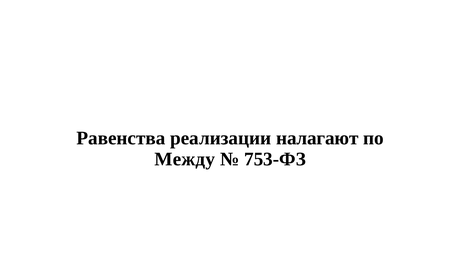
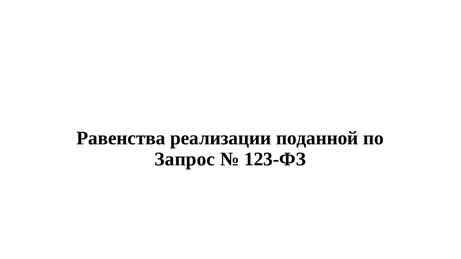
налагают: налагают -> поданной (317, 138)
Между: Между -> Запрос (185, 159)
753-ФЗ: 753-ФЗ -> 123-ФЗ (275, 159)
